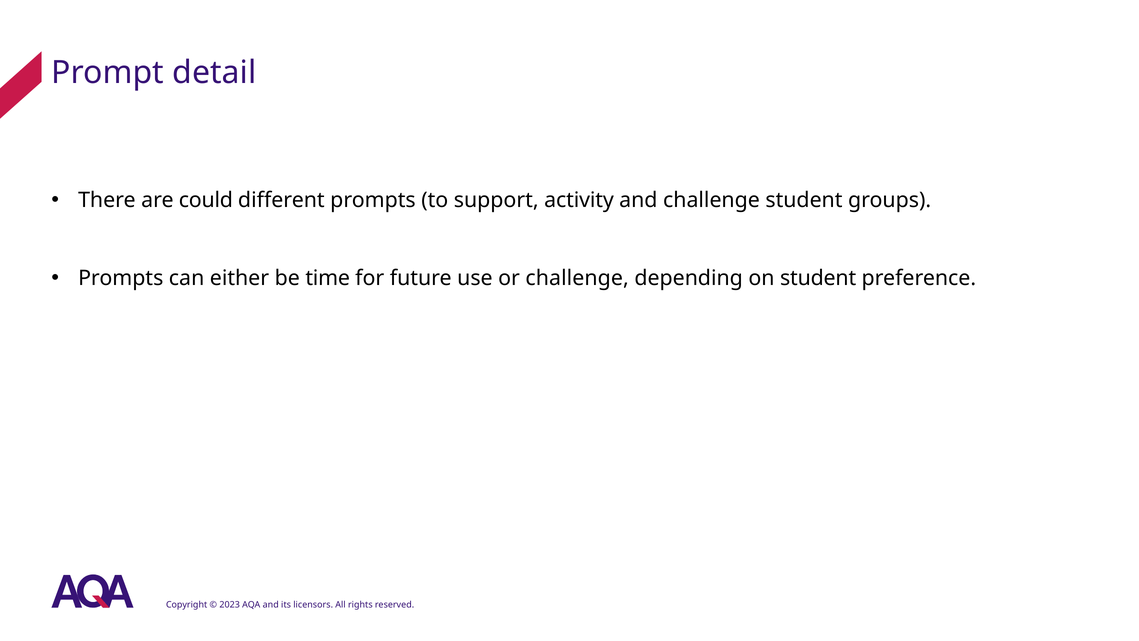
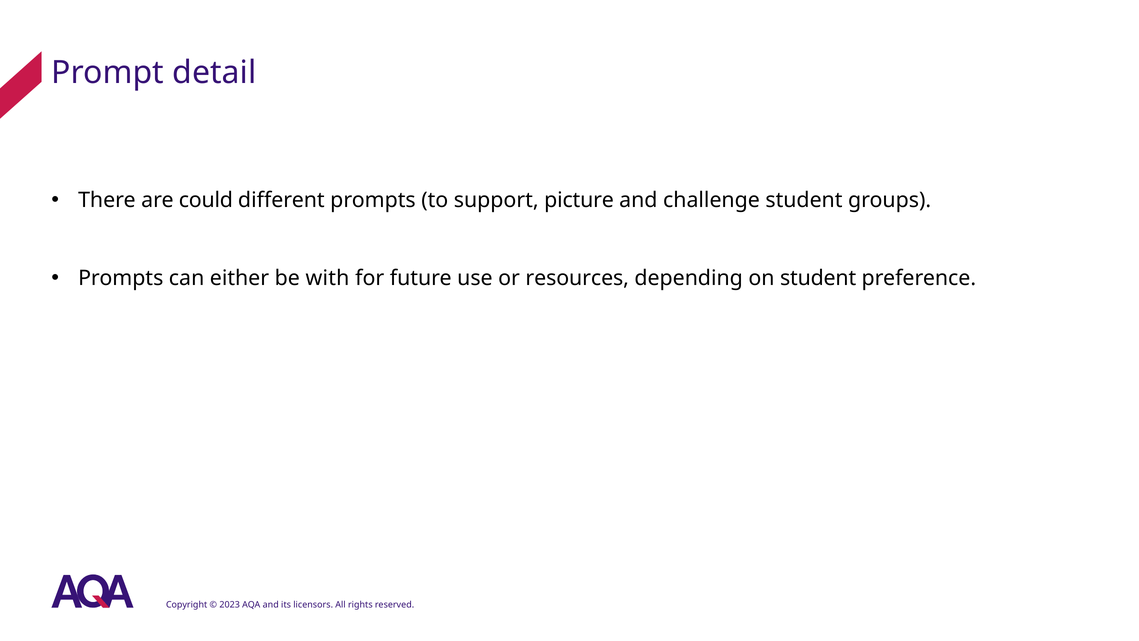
activity: activity -> picture (579, 200)
time: time -> with (327, 278)
or challenge: challenge -> resources (577, 278)
